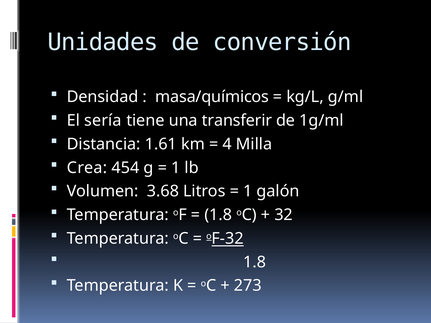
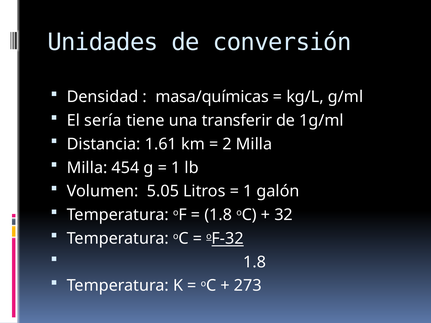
masa/químicos: masa/químicos -> masa/químicas (212, 97)
4: 4 -> 2 (227, 144)
Crea: Crea -> Milla (87, 168)
3.68: 3.68 -> 5.05 (163, 191)
